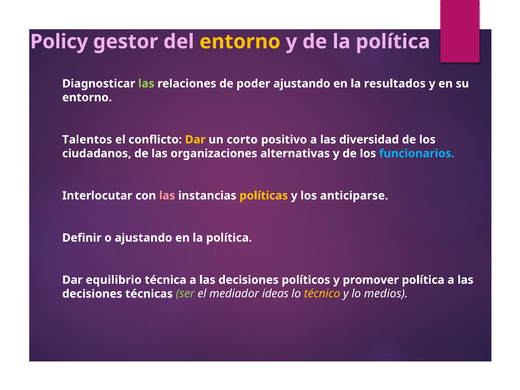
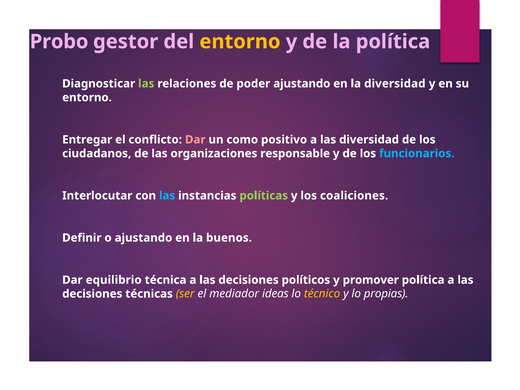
Policy: Policy -> Probo (59, 42)
la resultados: resultados -> diversidad (395, 84)
Talentos: Talentos -> Entregar (87, 140)
Dar colour: yellow -> pink (195, 140)
corto: corto -> como (242, 140)
alternativas: alternativas -> responsable (295, 153)
las colour: pink -> light blue (167, 196)
políticas colour: yellow -> light green (264, 196)
anticiparse: anticiparse -> coaliciones (354, 196)
en la política: política -> buenos (229, 238)
ser colour: light green -> yellow (185, 294)
medios: medios -> propias (386, 294)
